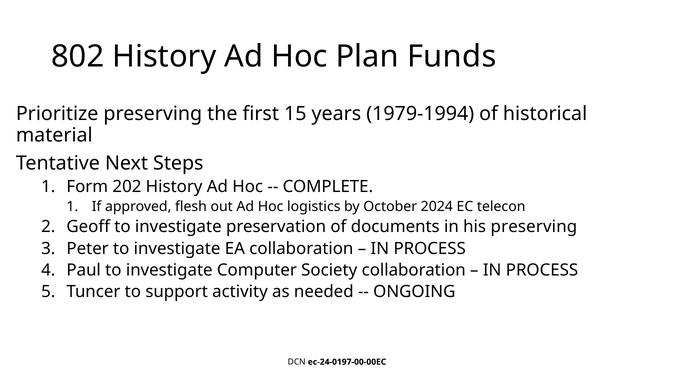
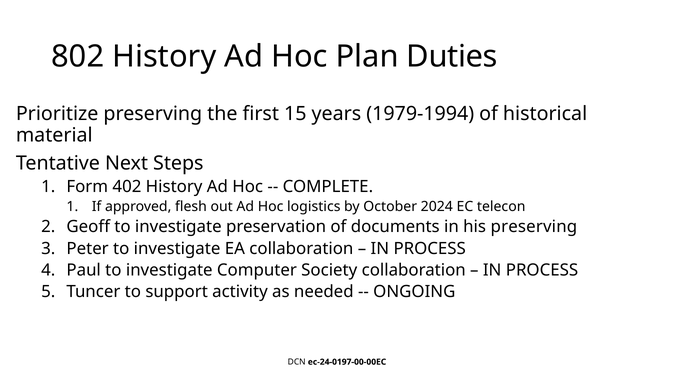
Funds: Funds -> Duties (452, 57)
202: 202 -> 402 (127, 187)
